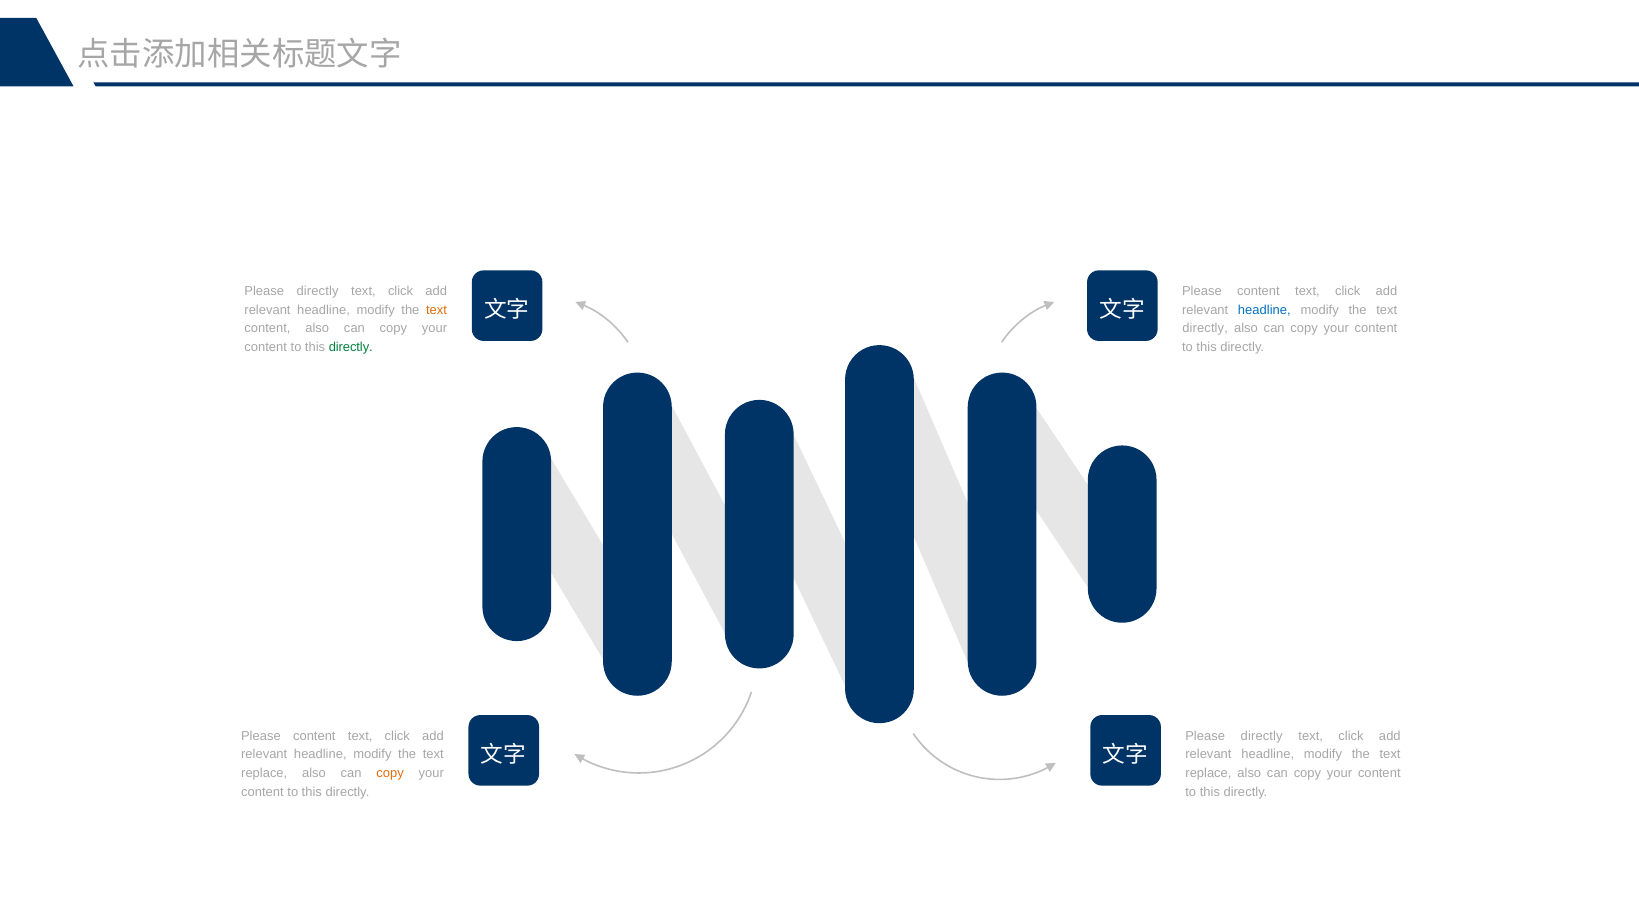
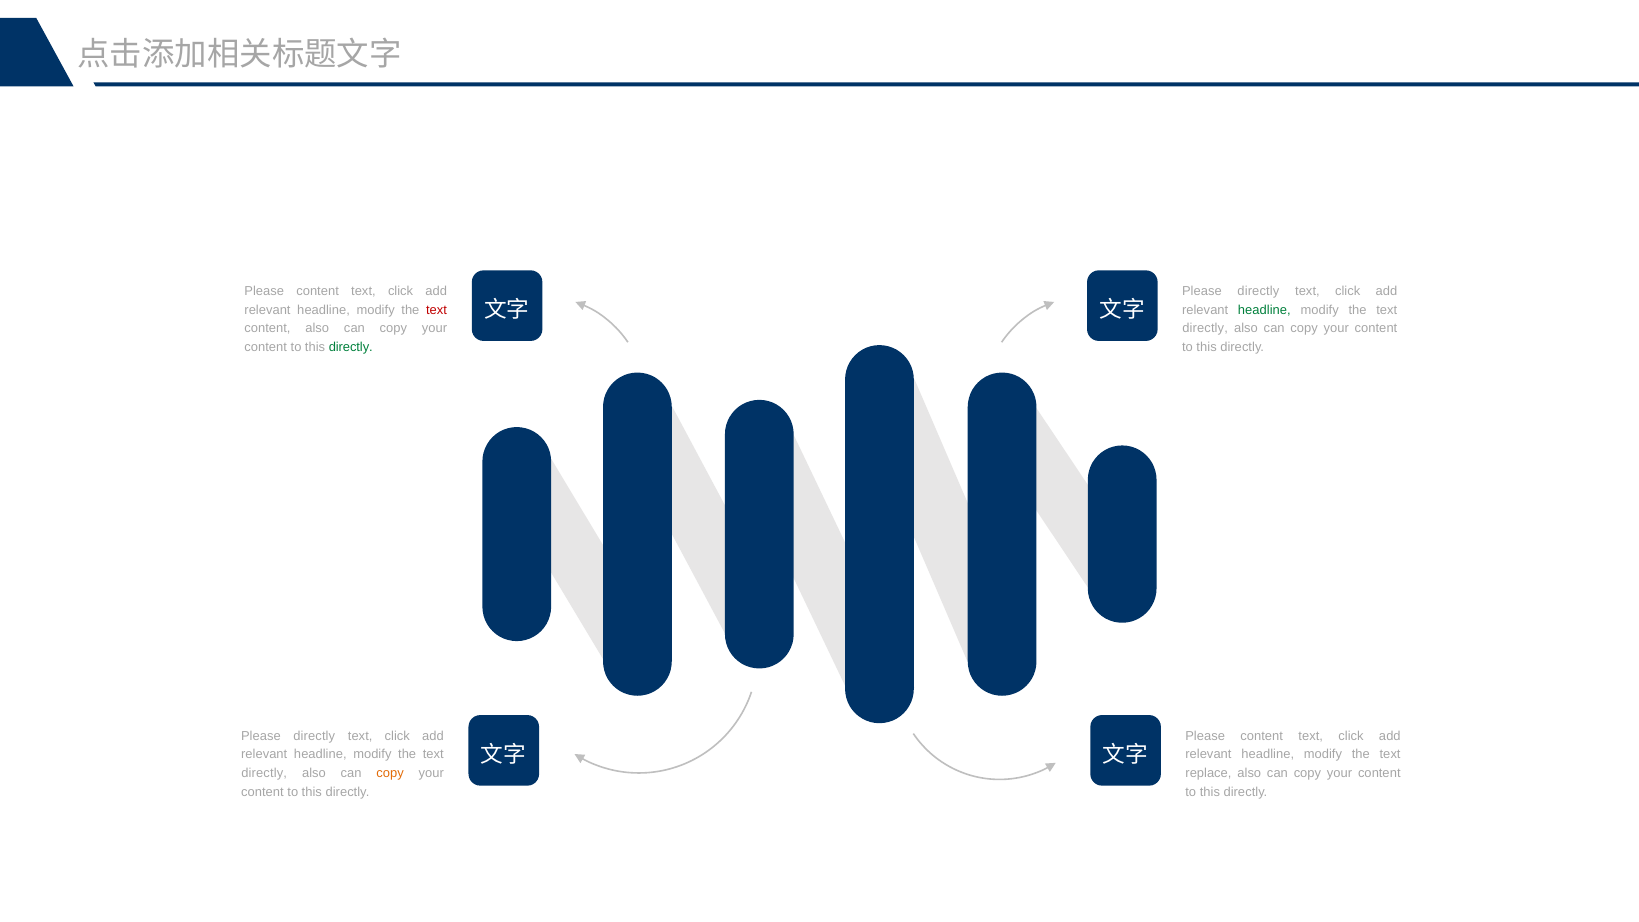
directly: directly -> content (318, 291)
content: content -> directly (1258, 291)
text colour: orange -> red (436, 310)
headline colour: blue -> green (1264, 310)
content: content -> directly (314, 736)
directly: directly -> content (1262, 736)
replace: replace -> directly (264, 773)
